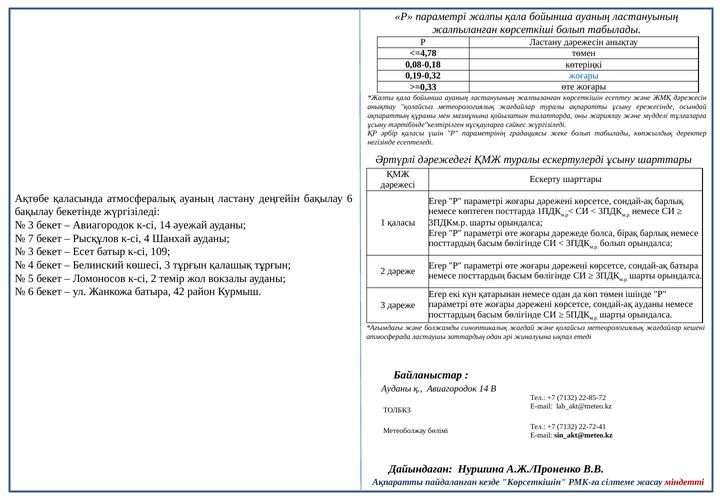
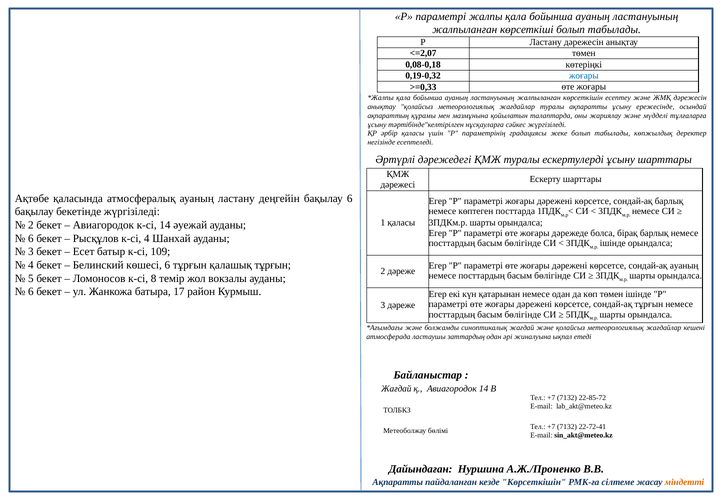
<=4,78: <=4,78 -> <=2,07 (423, 53)
3: 3 -> 2 (31, 225)
7: 7 -> 6 (31, 238)
болып: болып -> ішінде (613, 243)
көшесі 3: 3 -> 6 (167, 265)
сондай-ақ батыра: батыра -> ауаның (684, 265)
к-сі 2: 2 -> 8 (154, 278)
42: 42 -> 17 (179, 292)
сондай-ақ ауданы: ауданы -> тұрғын (649, 304)
Ауданы: Ауданы -> Жағдай (396, 389)
міндетті colour: red -> orange (684, 482)
